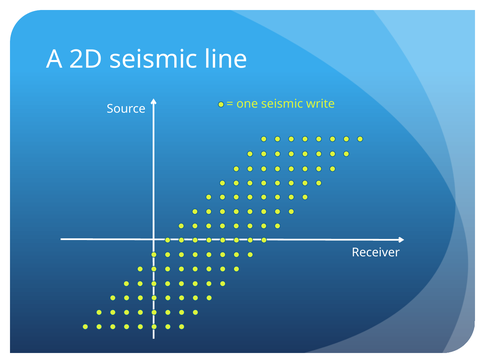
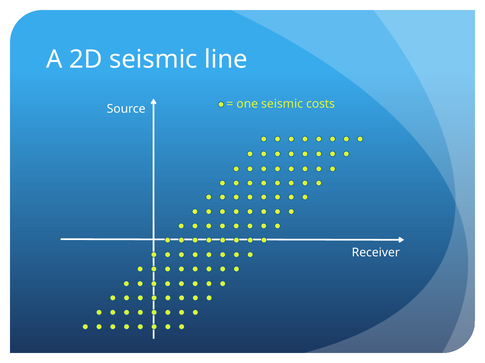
write: write -> costs (321, 104)
